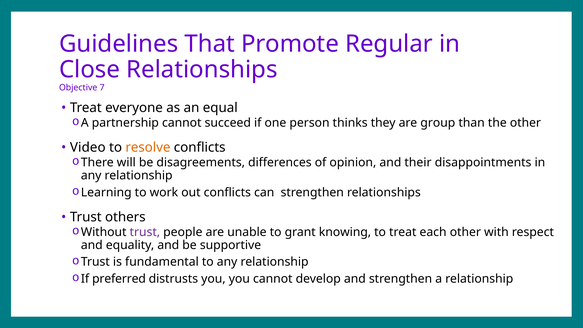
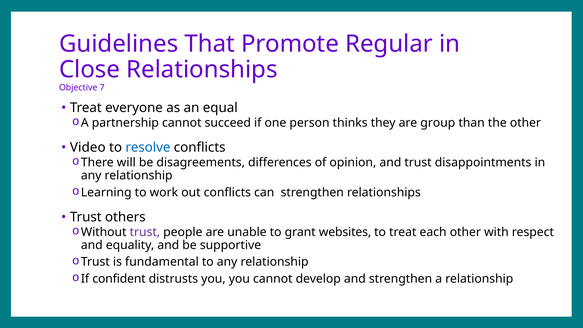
resolve colour: orange -> blue (148, 147)
and their: their -> trust (418, 162)
knowing: knowing -> websites (345, 232)
preferred: preferred -> confident (119, 279)
